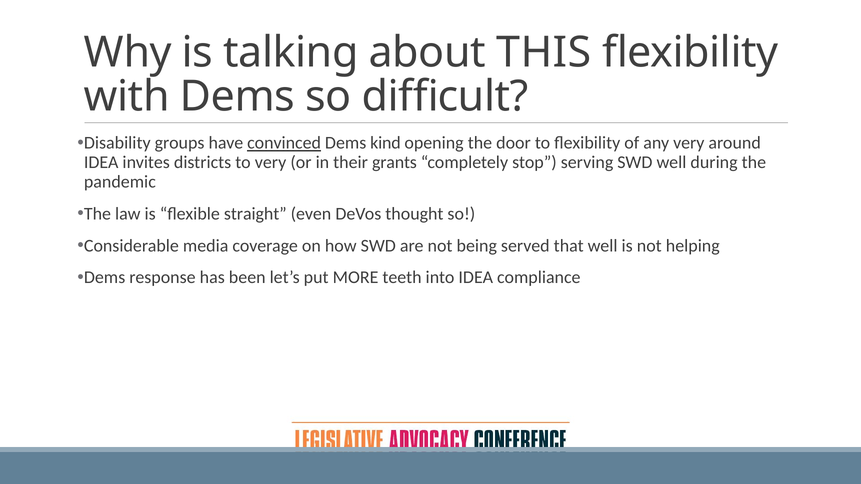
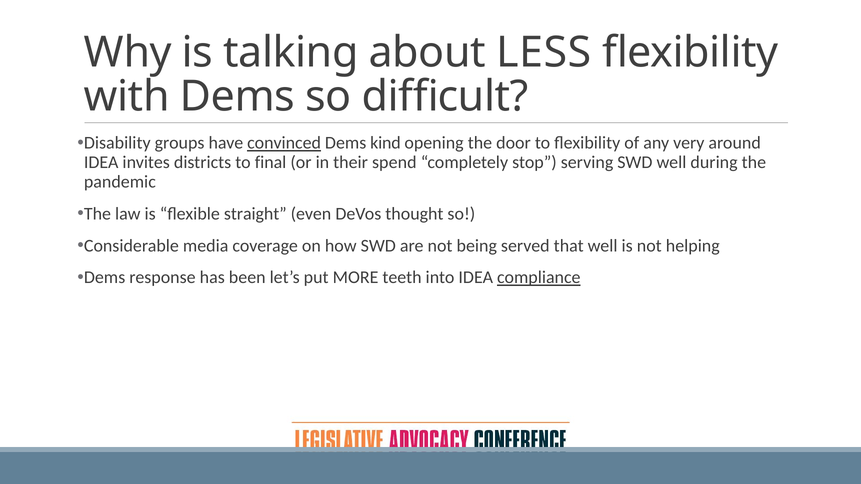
THIS: THIS -> LESS (544, 53)
to very: very -> final (271, 163)
grants: grants -> spend (394, 163)
compliance underline: none -> present (539, 278)
